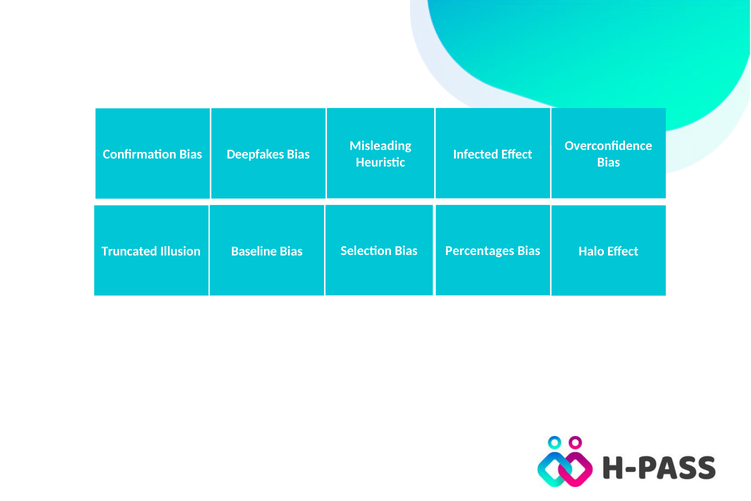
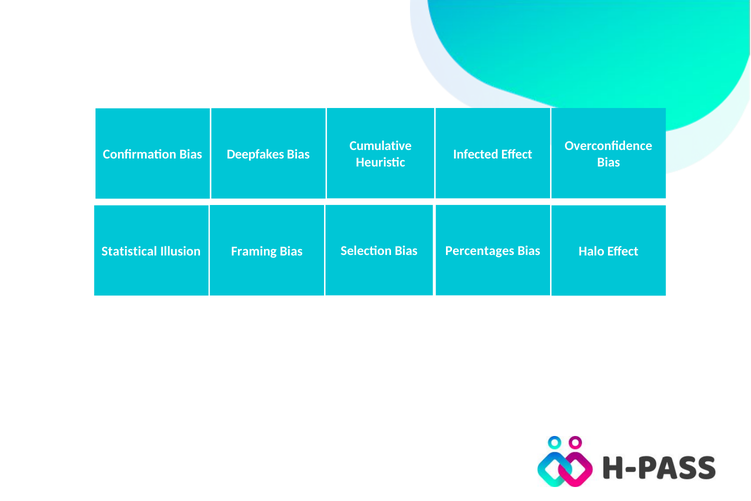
Misleading: Misleading -> Cumulative (381, 146)
Truncated: Truncated -> Statistical (129, 251)
Baseline: Baseline -> Framing (254, 251)
